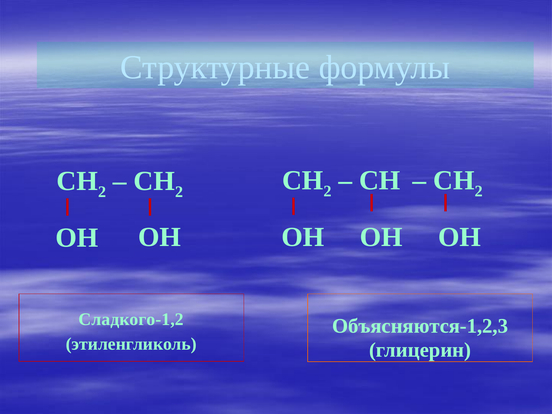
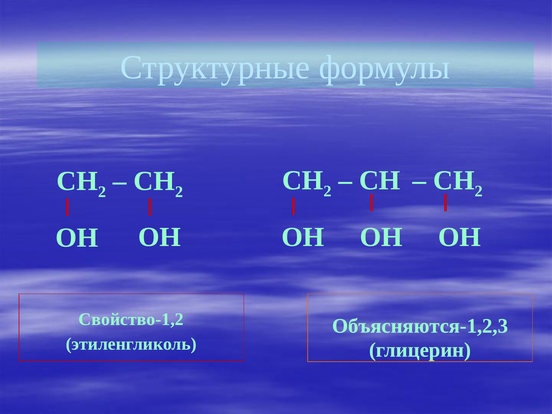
Сладкого-1,2: Сладкого-1,2 -> Свойство-1,2 (131, 319)
